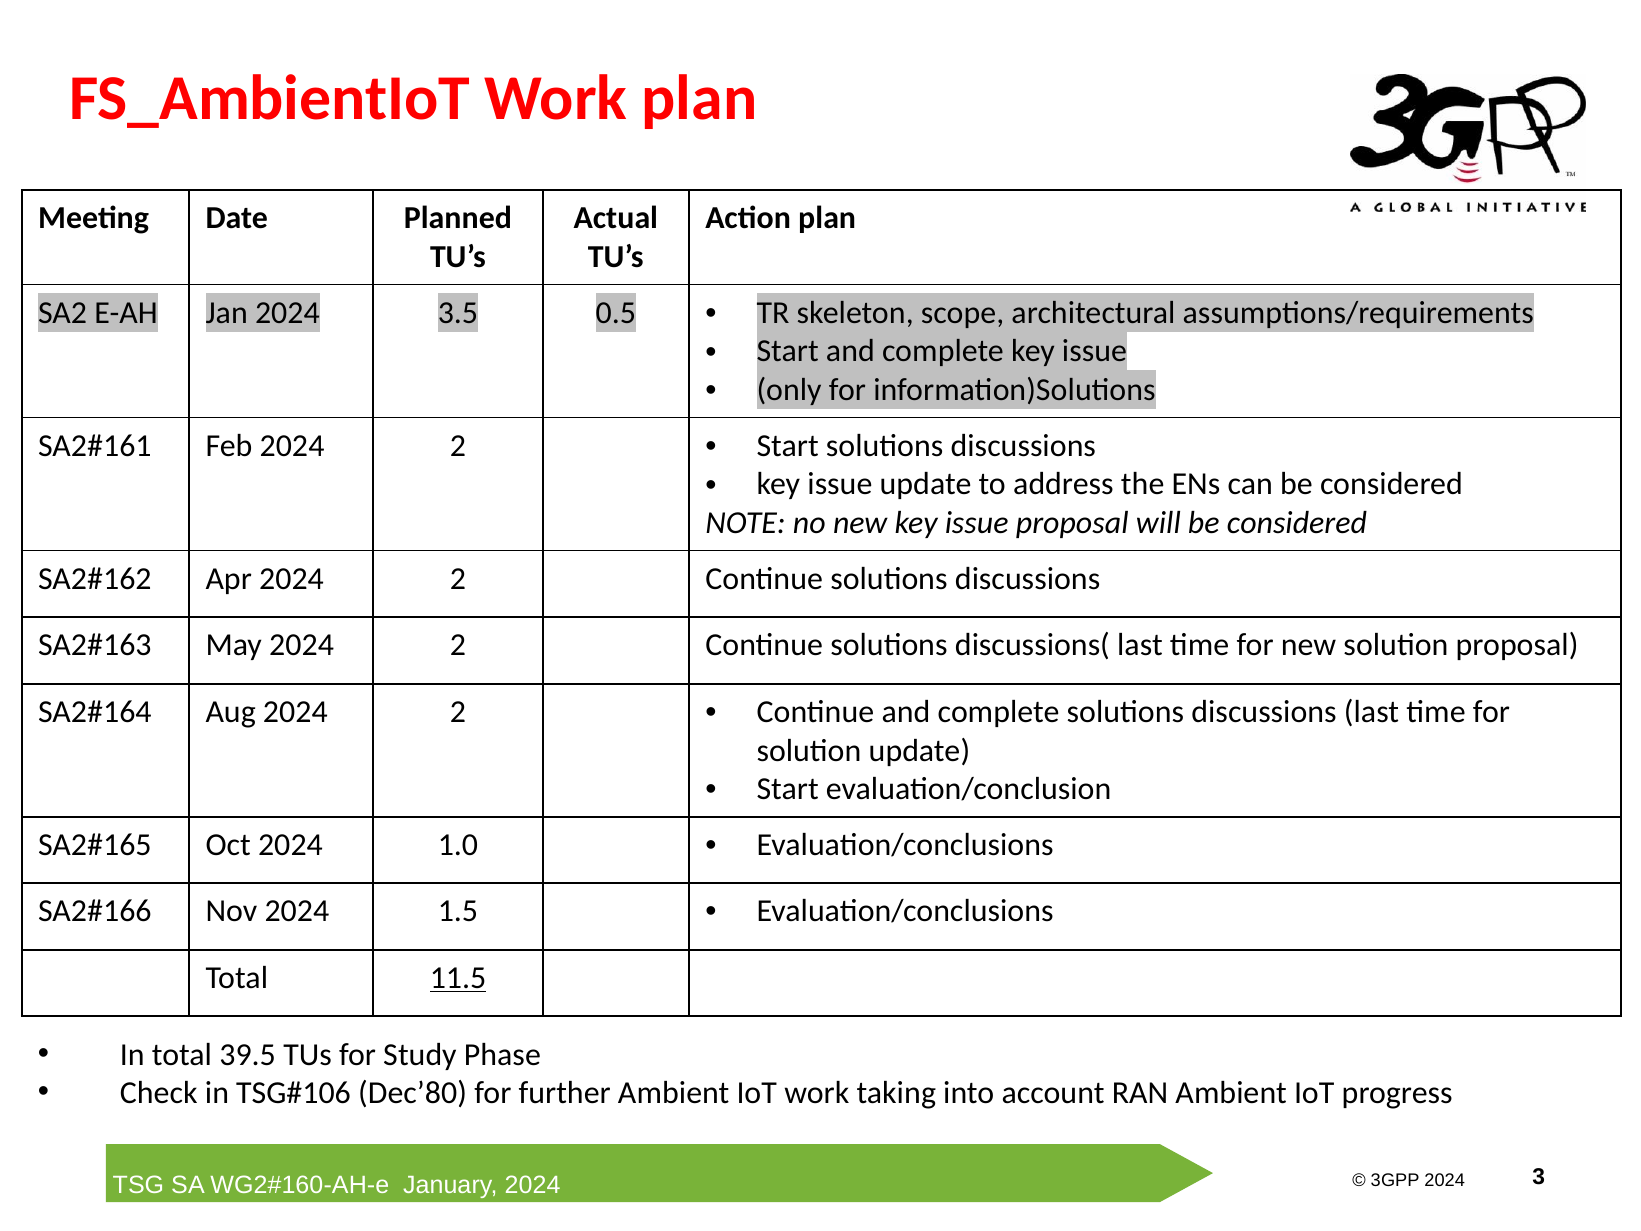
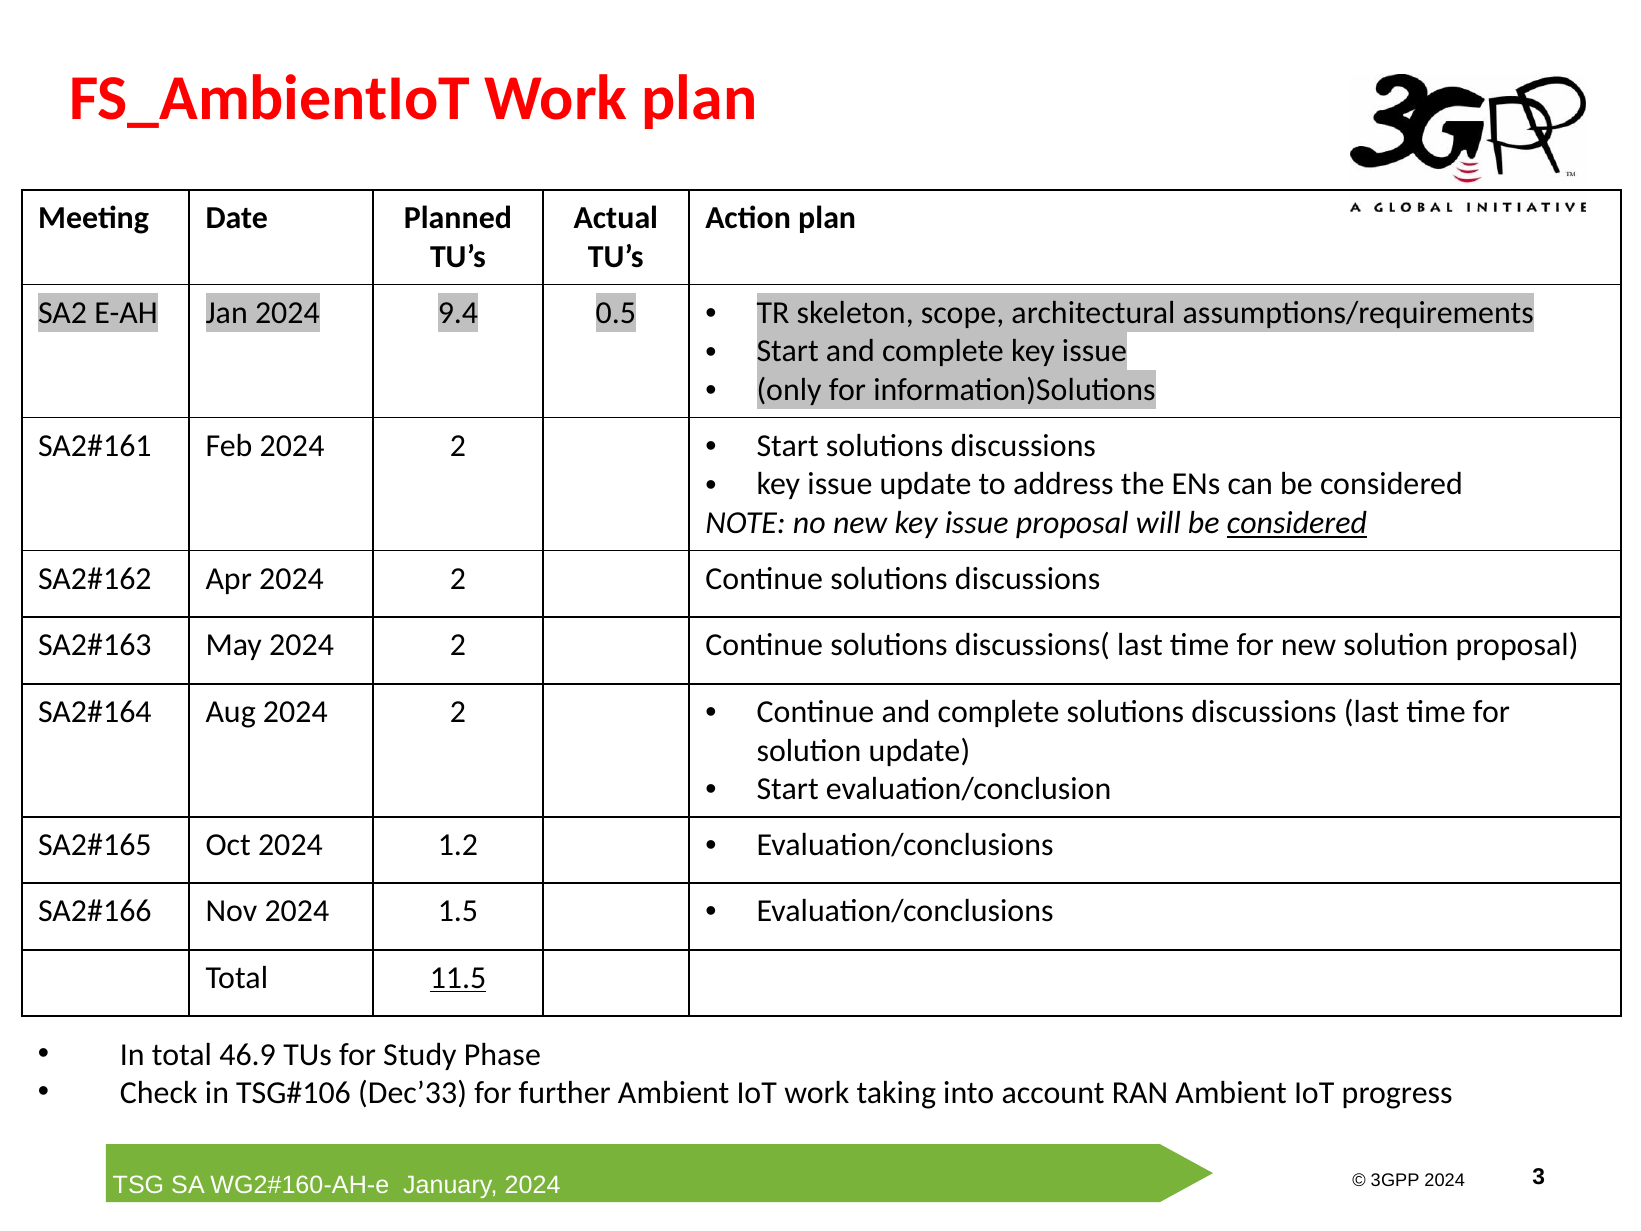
3.5: 3.5 -> 9.4 (458, 312)
considered underline: none -> present (1297, 523)
1.0: 1.0 -> 1.2 (458, 844)
39.5: 39.5 -> 46.9 (248, 1055)
Dec’80: Dec’80 -> Dec’33 (413, 1093)
